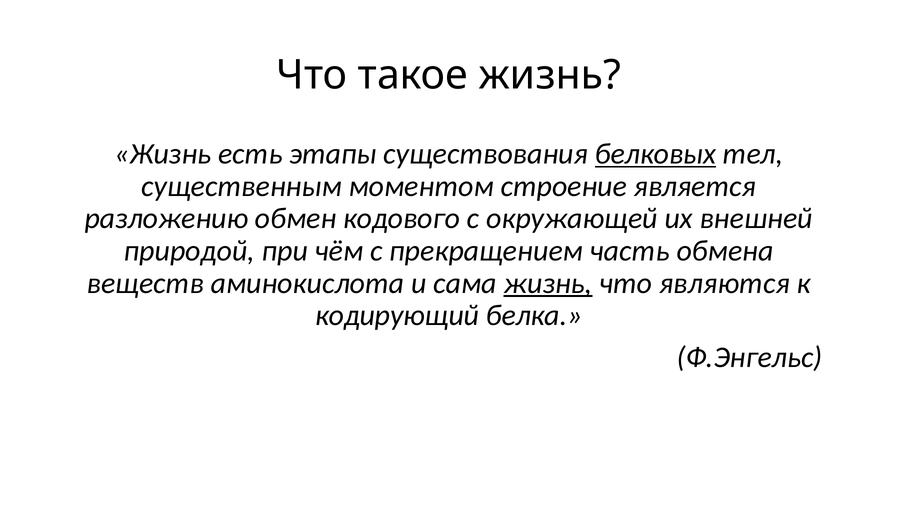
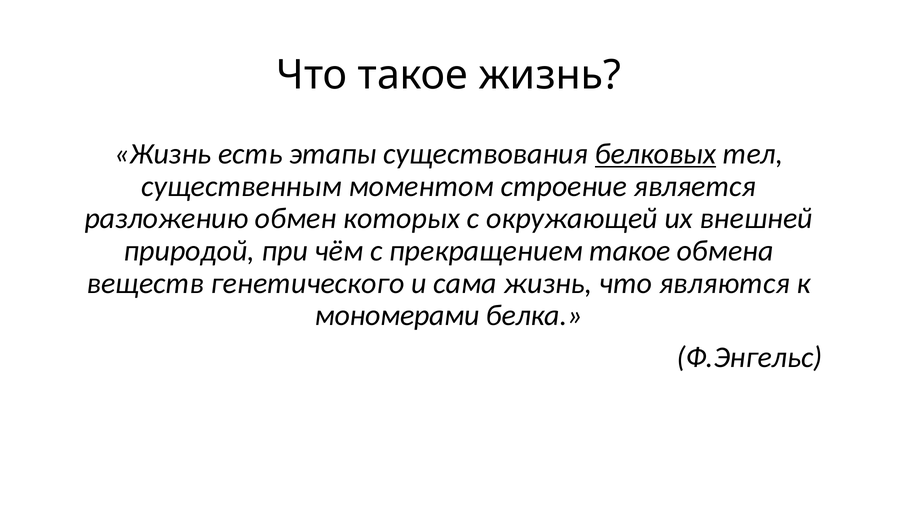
кодового: кодового -> которых (402, 219)
прекращением часть: часть -> такое (630, 251)
аминокислота: аминокислота -> генетического (307, 283)
жизнь underline: present -> none (548, 283)
кодирующий: кодирующий -> мономерами (397, 316)
